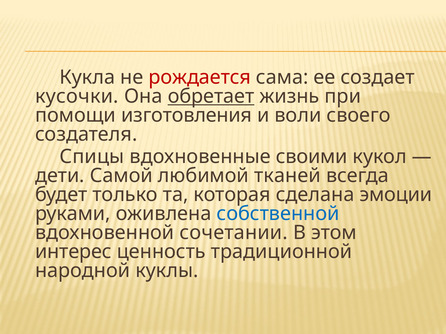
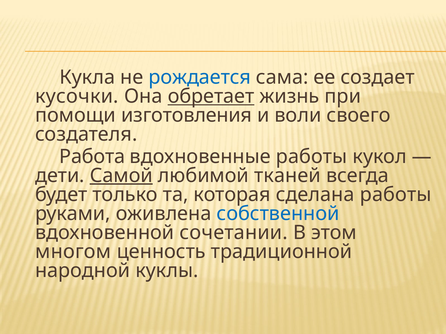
рождается colour: red -> blue (200, 77)
Спицы: Спицы -> Работа (92, 157)
вдохновенные своими: своими -> работы (312, 157)
Самой underline: none -> present (121, 176)
сделана эмоции: эмоции -> работы (396, 195)
интерес: интерес -> многом (73, 252)
